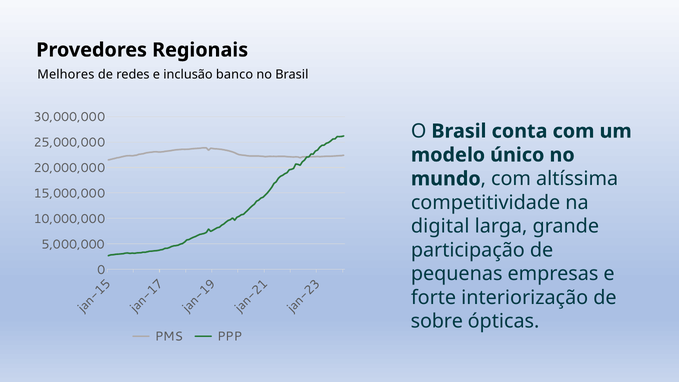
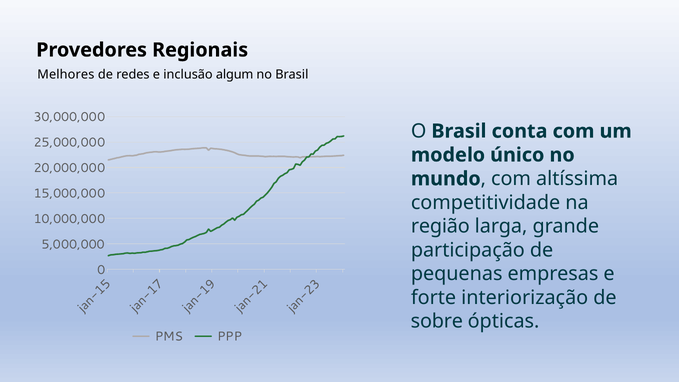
banco: banco -> algum (235, 74)
digital: digital -> região (440, 226)
